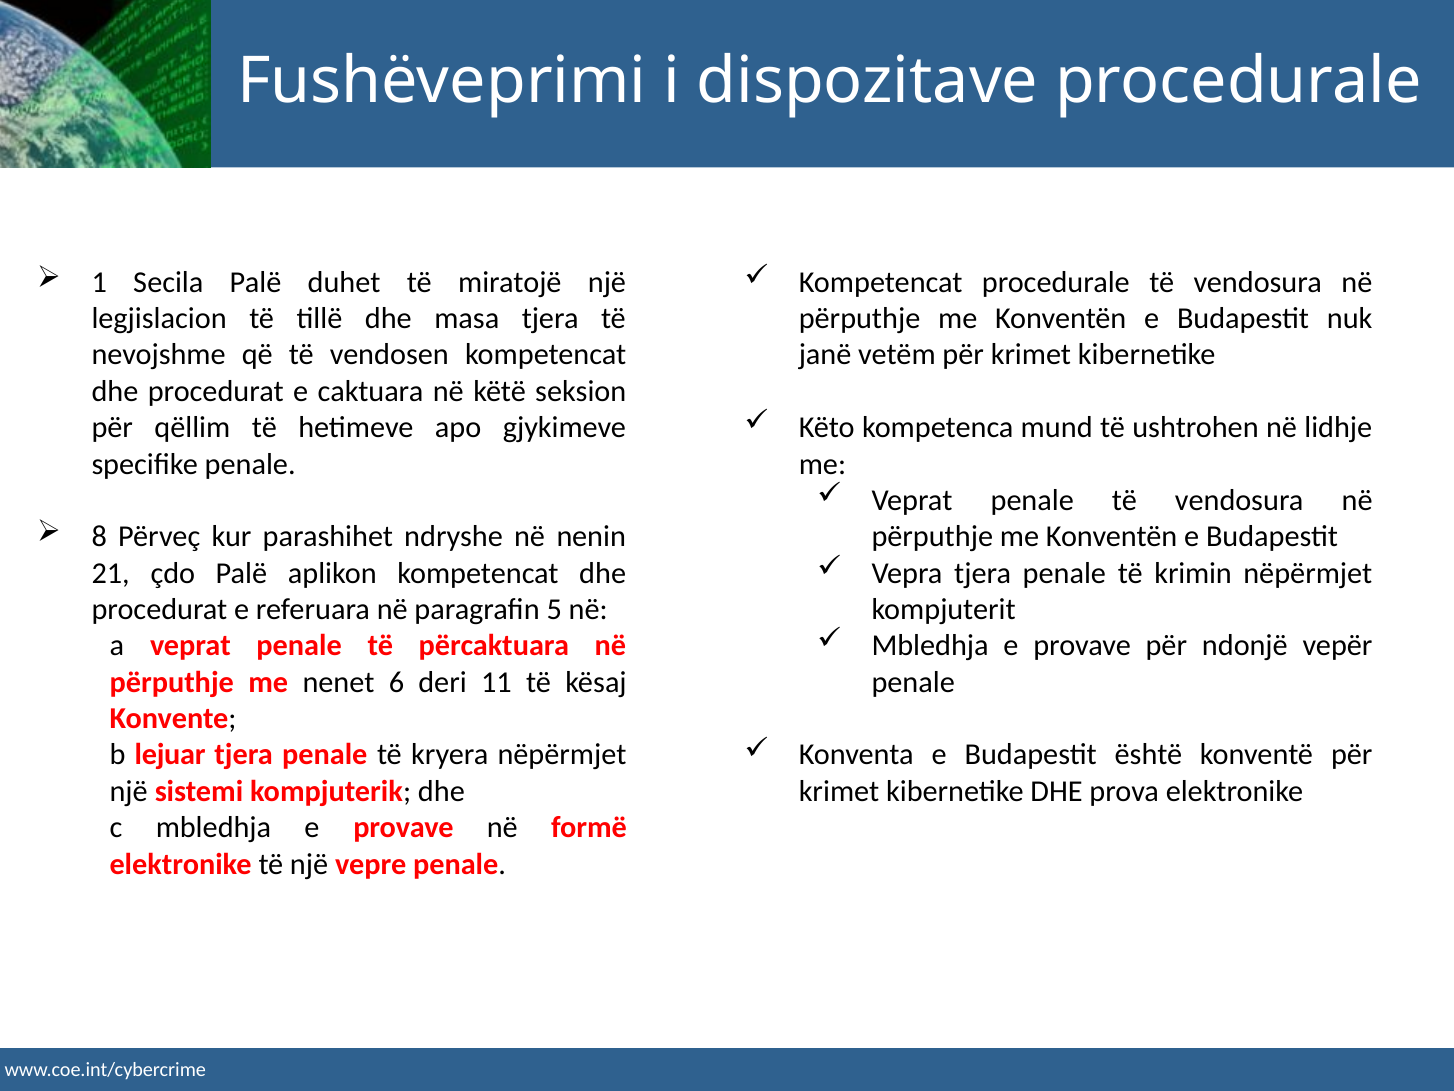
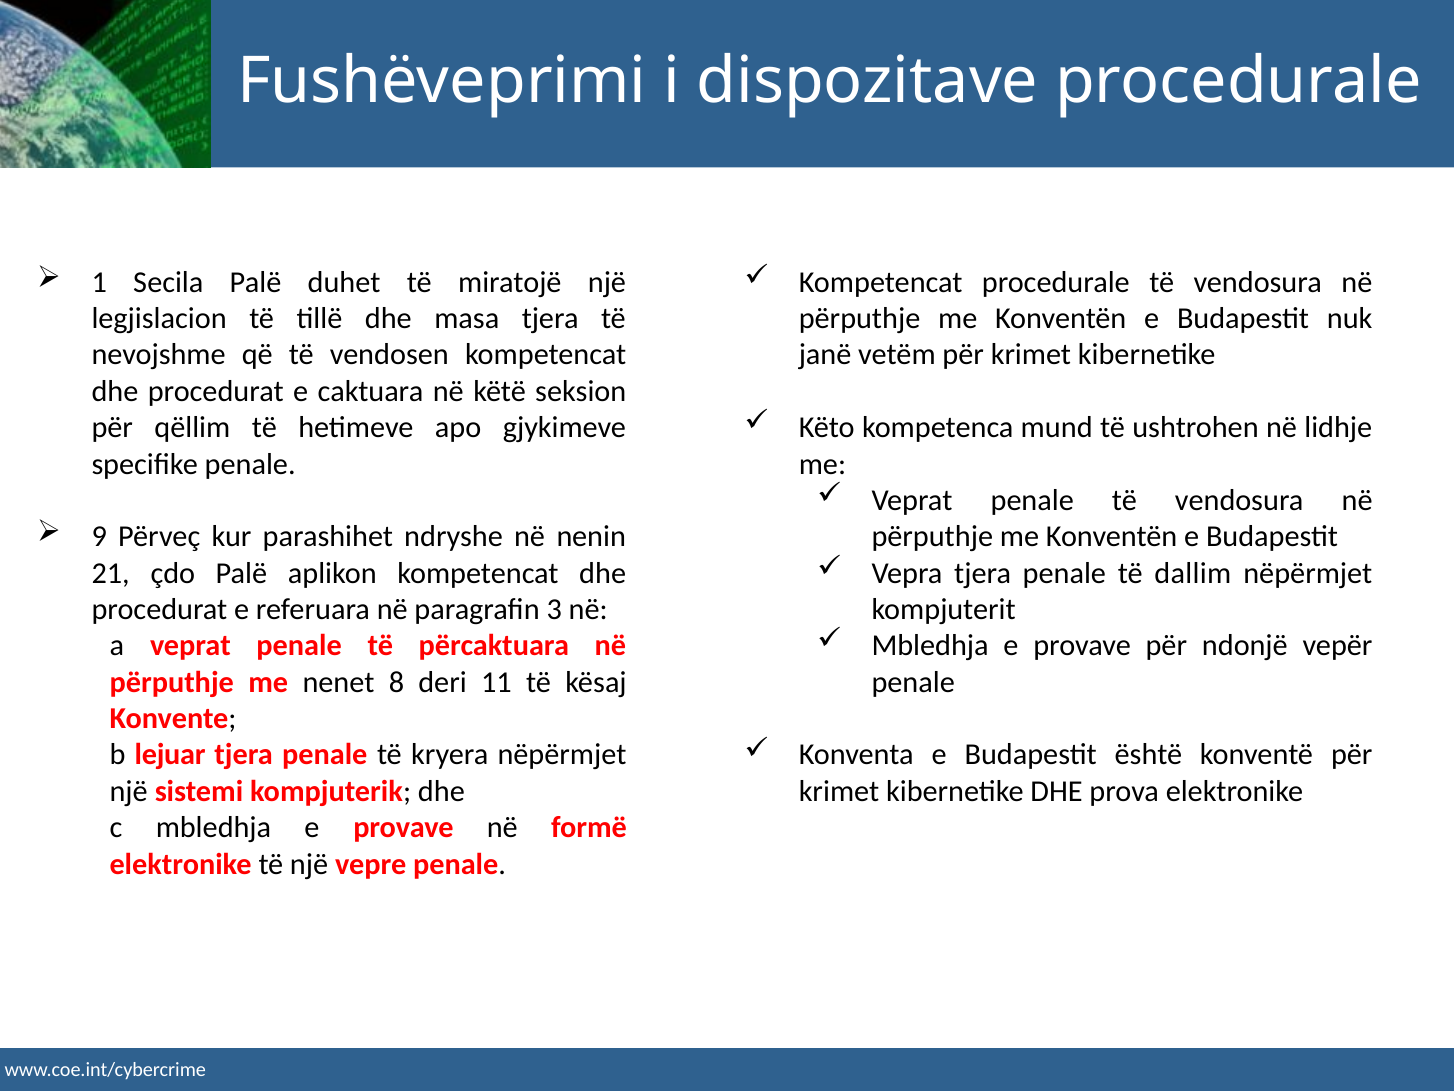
8: 8 -> 9 (99, 537)
krimin: krimin -> dallim (1193, 573)
5: 5 -> 3 (554, 609)
6: 6 -> 8 (396, 682)
